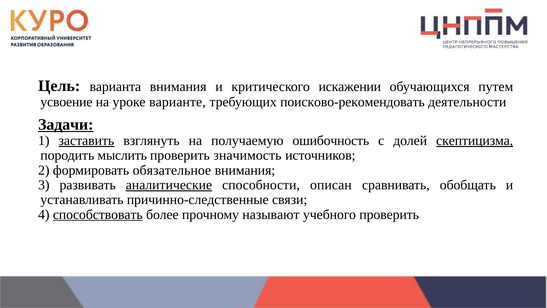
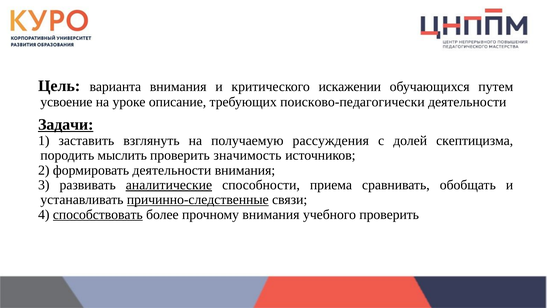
варианте: варианте -> описание (178, 102)
поисково-рекомендовать: поисково-рекомендовать -> поисково-педагогически (352, 102)
заставить underline: present -> none (86, 140)
ошибочность: ошибочность -> рассуждения (331, 140)
скептицизма underline: present -> none (475, 140)
формировать обязательное: обязательное -> деятельности (172, 170)
описан: описан -> приема (331, 185)
причинно-следственные underline: none -> present (198, 200)
прочному называют: называют -> внимания (271, 214)
